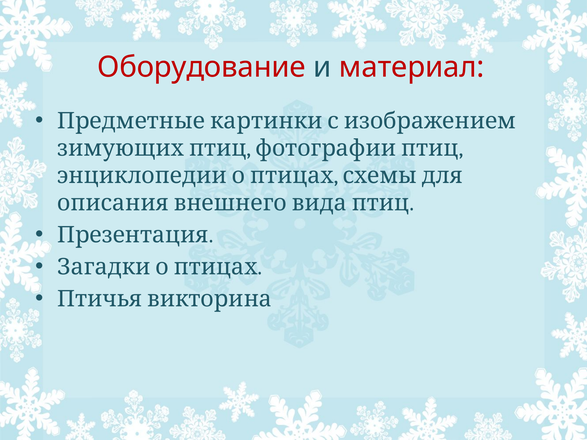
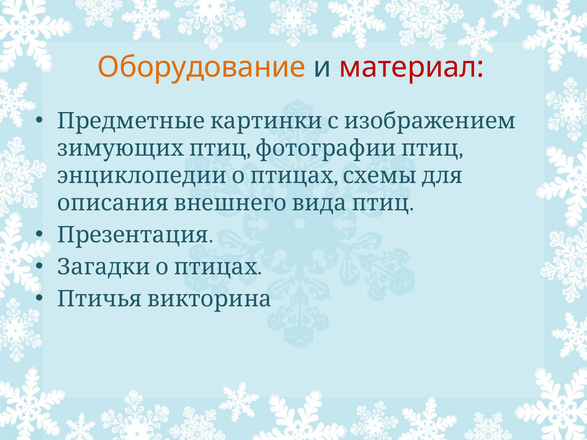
Оборудование colour: red -> orange (202, 67)
